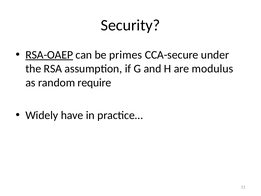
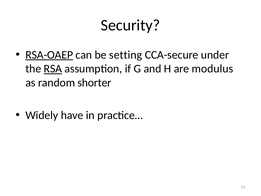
primes: primes -> setting (126, 55)
RSA underline: none -> present (53, 69)
require: require -> shorter (94, 83)
